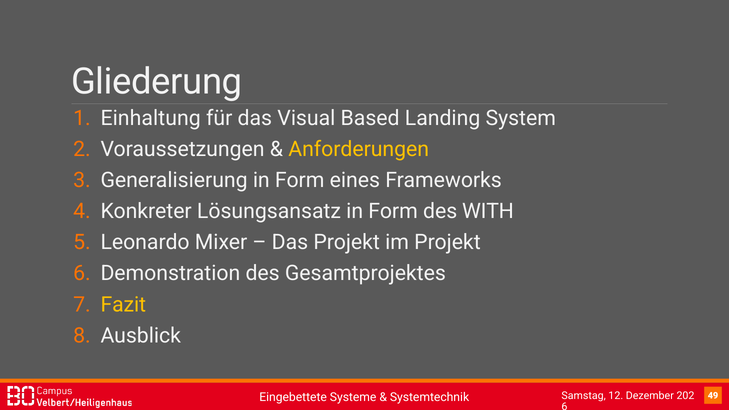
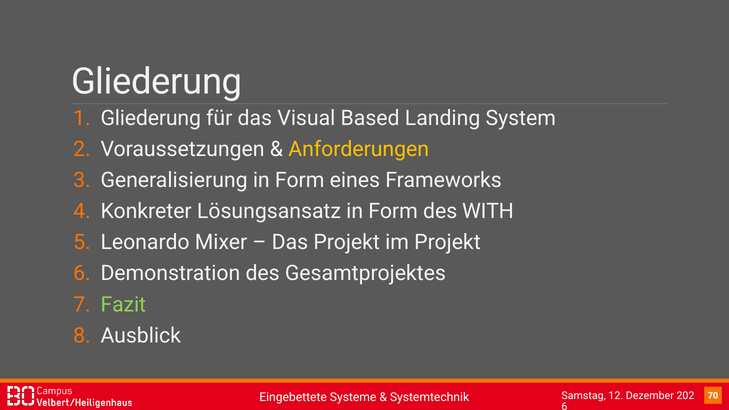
Einhaltung: Einhaltung -> Gliederung (151, 118)
Fazit colour: yellow -> light green (123, 305)
49: 49 -> 70 (713, 396)
